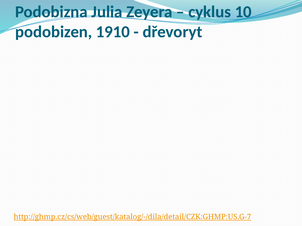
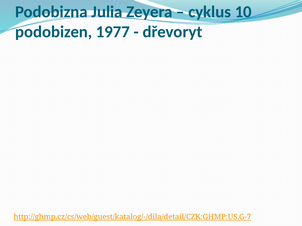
1910: 1910 -> 1977 (113, 32)
